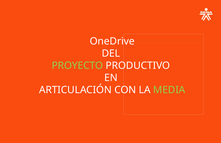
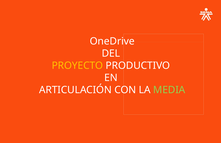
PROYECTO colour: light green -> yellow (77, 66)
